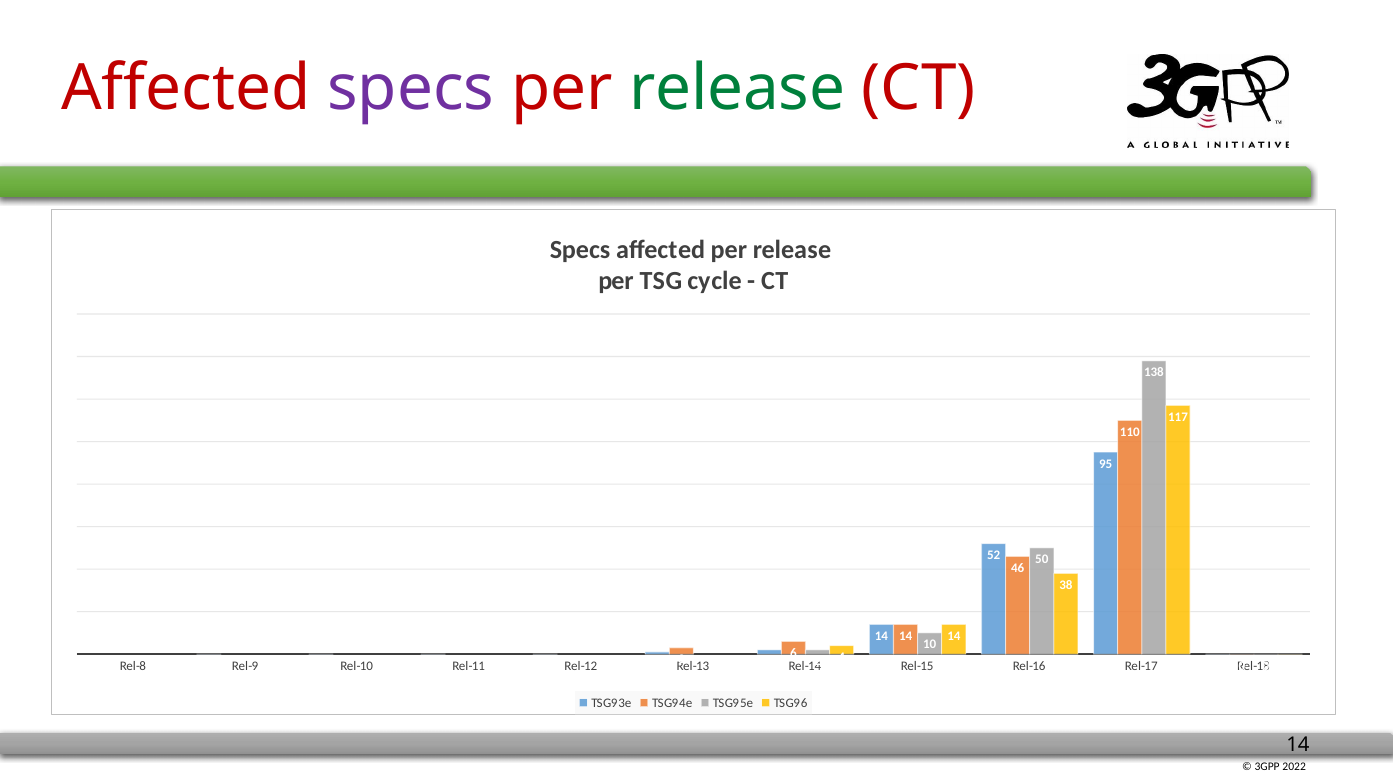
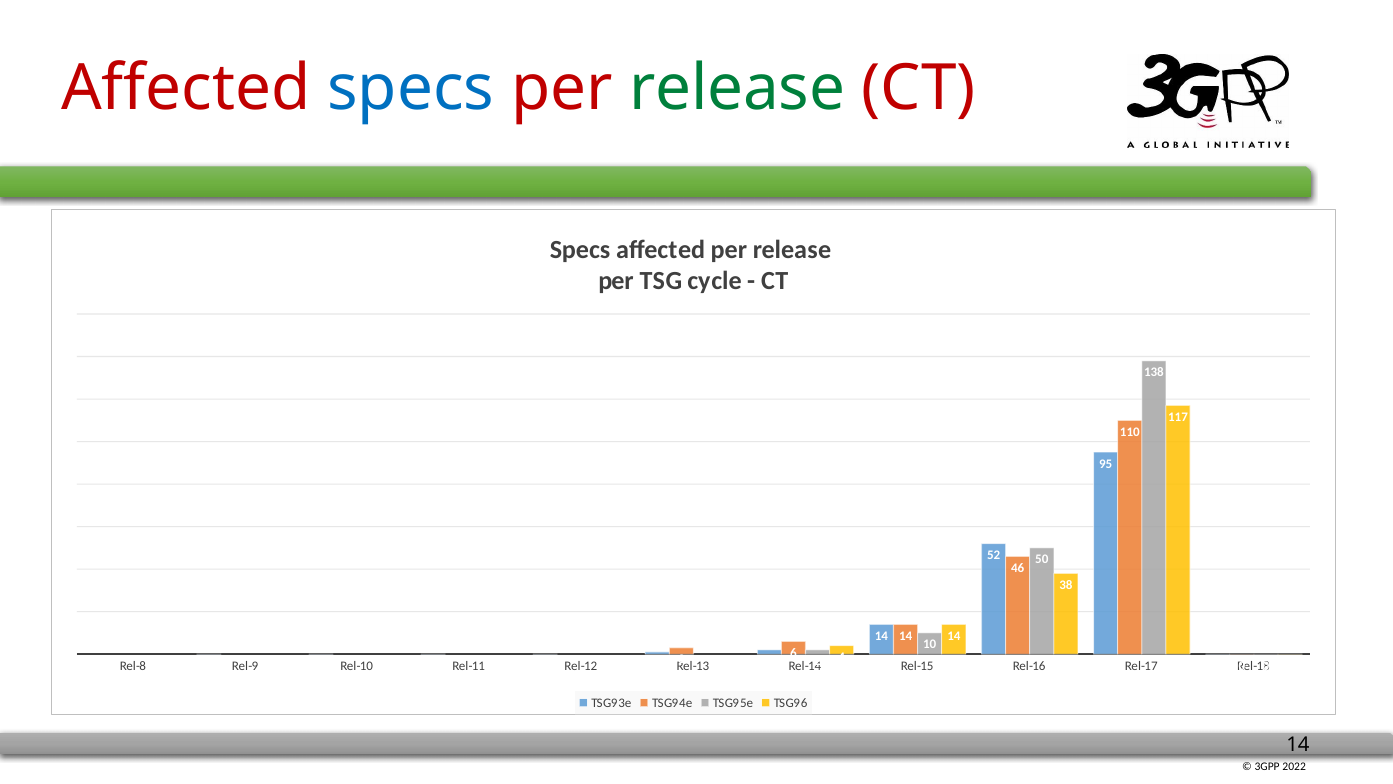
specs colour: purple -> blue (411, 88)
